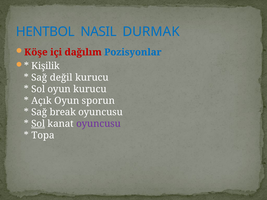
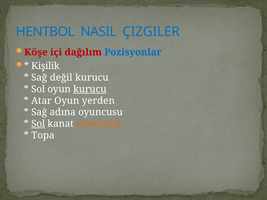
DURMAK: DURMAK -> ÇIZGILER (151, 32)
kurucu underline: none -> present (90, 89)
Açık: Açık -> Atar (41, 101)
sporun: sporun -> yerden (98, 101)
break: break -> adına (63, 112)
oyuncusu colour: purple -> orange (98, 124)
